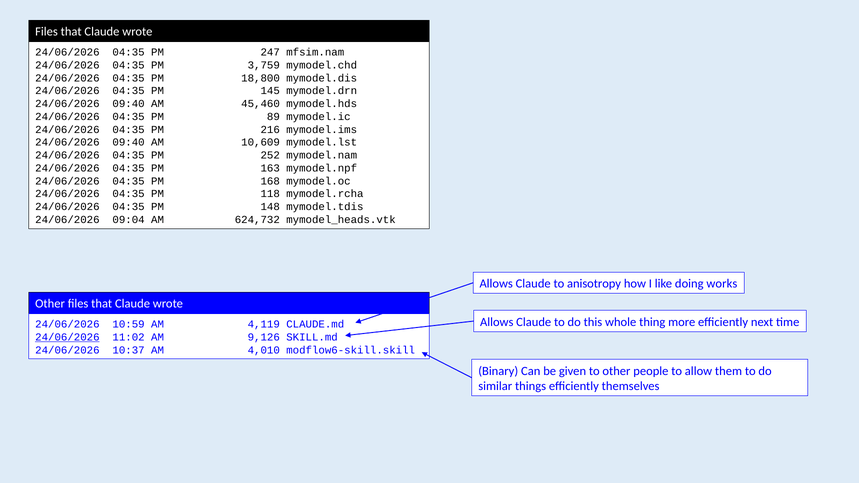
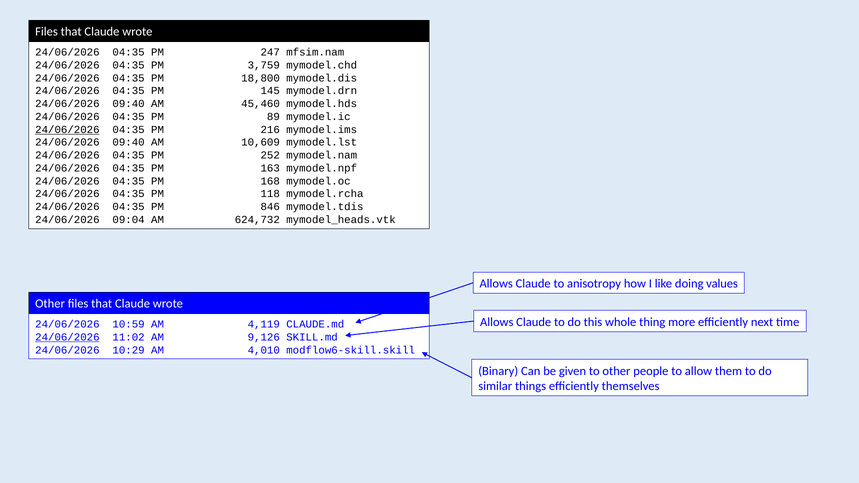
24/06/2026 underline: none -> present (67, 130)
148: 148 -> 846 (270, 207)
works: works -> values (722, 284)
10:37: 10:37 -> 10:29 (129, 350)
